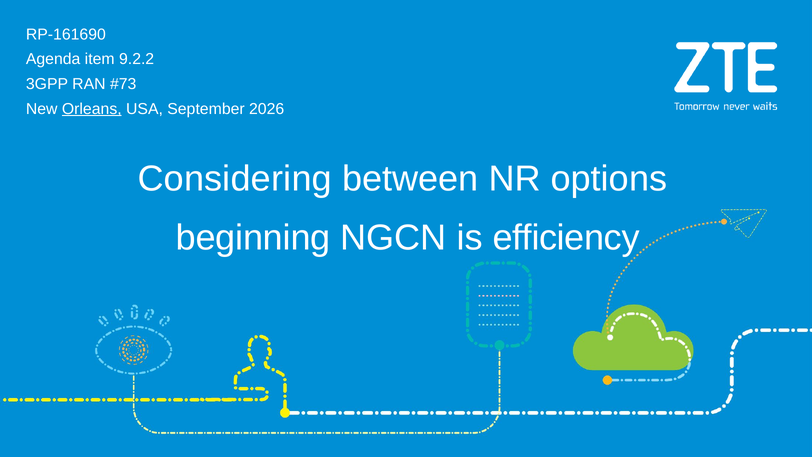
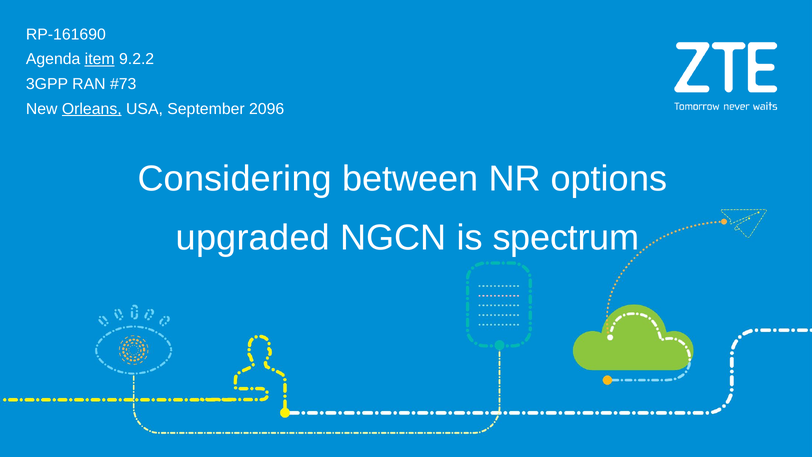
item underline: none -> present (100, 59)
2026: 2026 -> 2096 (267, 109)
beginning: beginning -> upgraded (253, 238)
efficiency: efficiency -> spectrum (566, 238)
